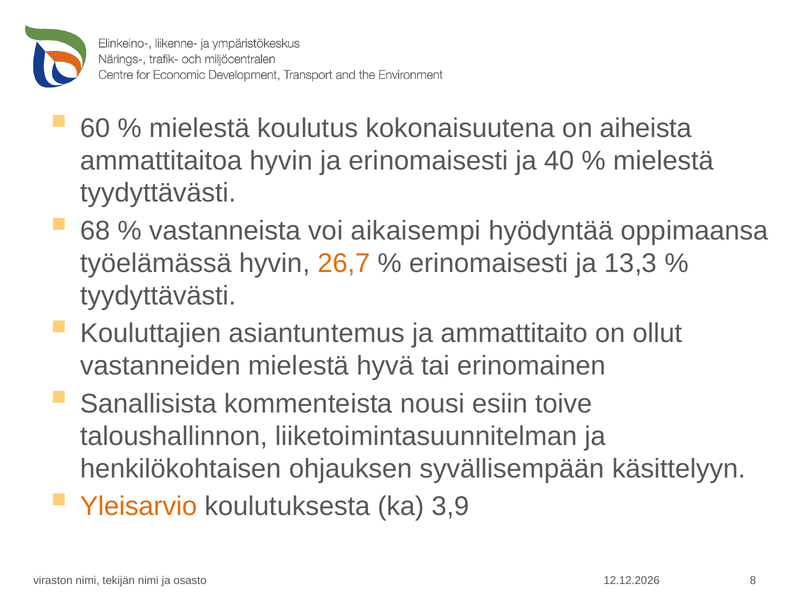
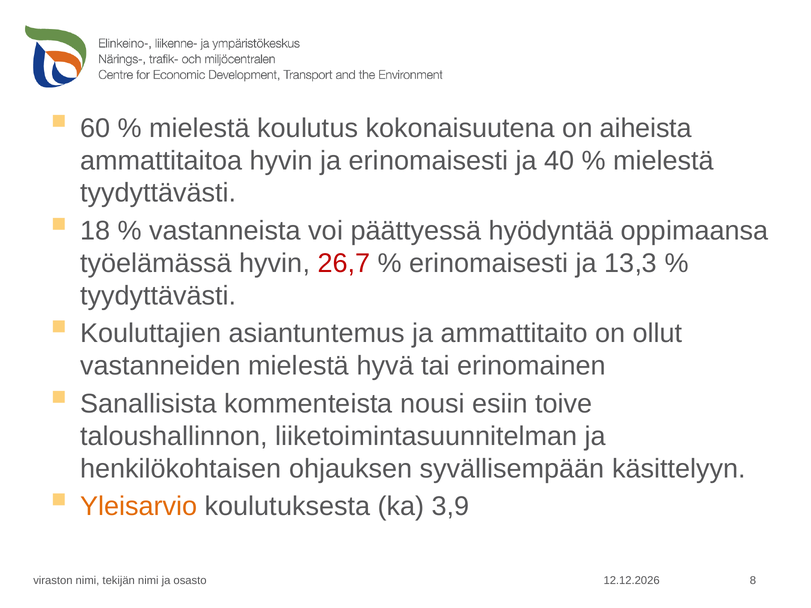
68: 68 -> 18 (95, 231)
aikaisempi: aikaisempi -> päättyessä (416, 231)
26,7 colour: orange -> red (344, 263)
